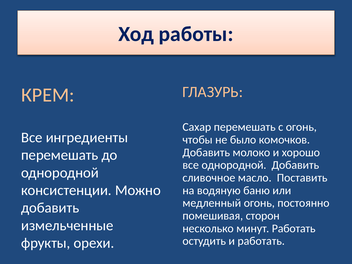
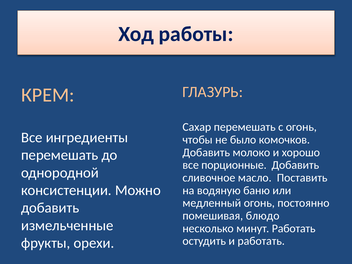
все однородной: однородной -> порционные (234, 165)
сторон: сторон -> блюдо (263, 216)
